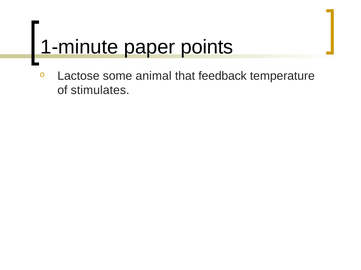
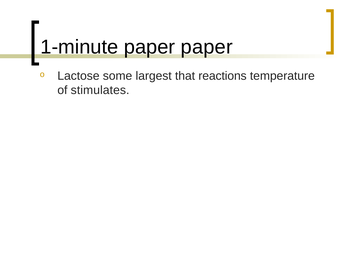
paper points: points -> paper (207, 47)
animal: animal -> largest (154, 76)
feedback: feedback -> reactions (223, 76)
